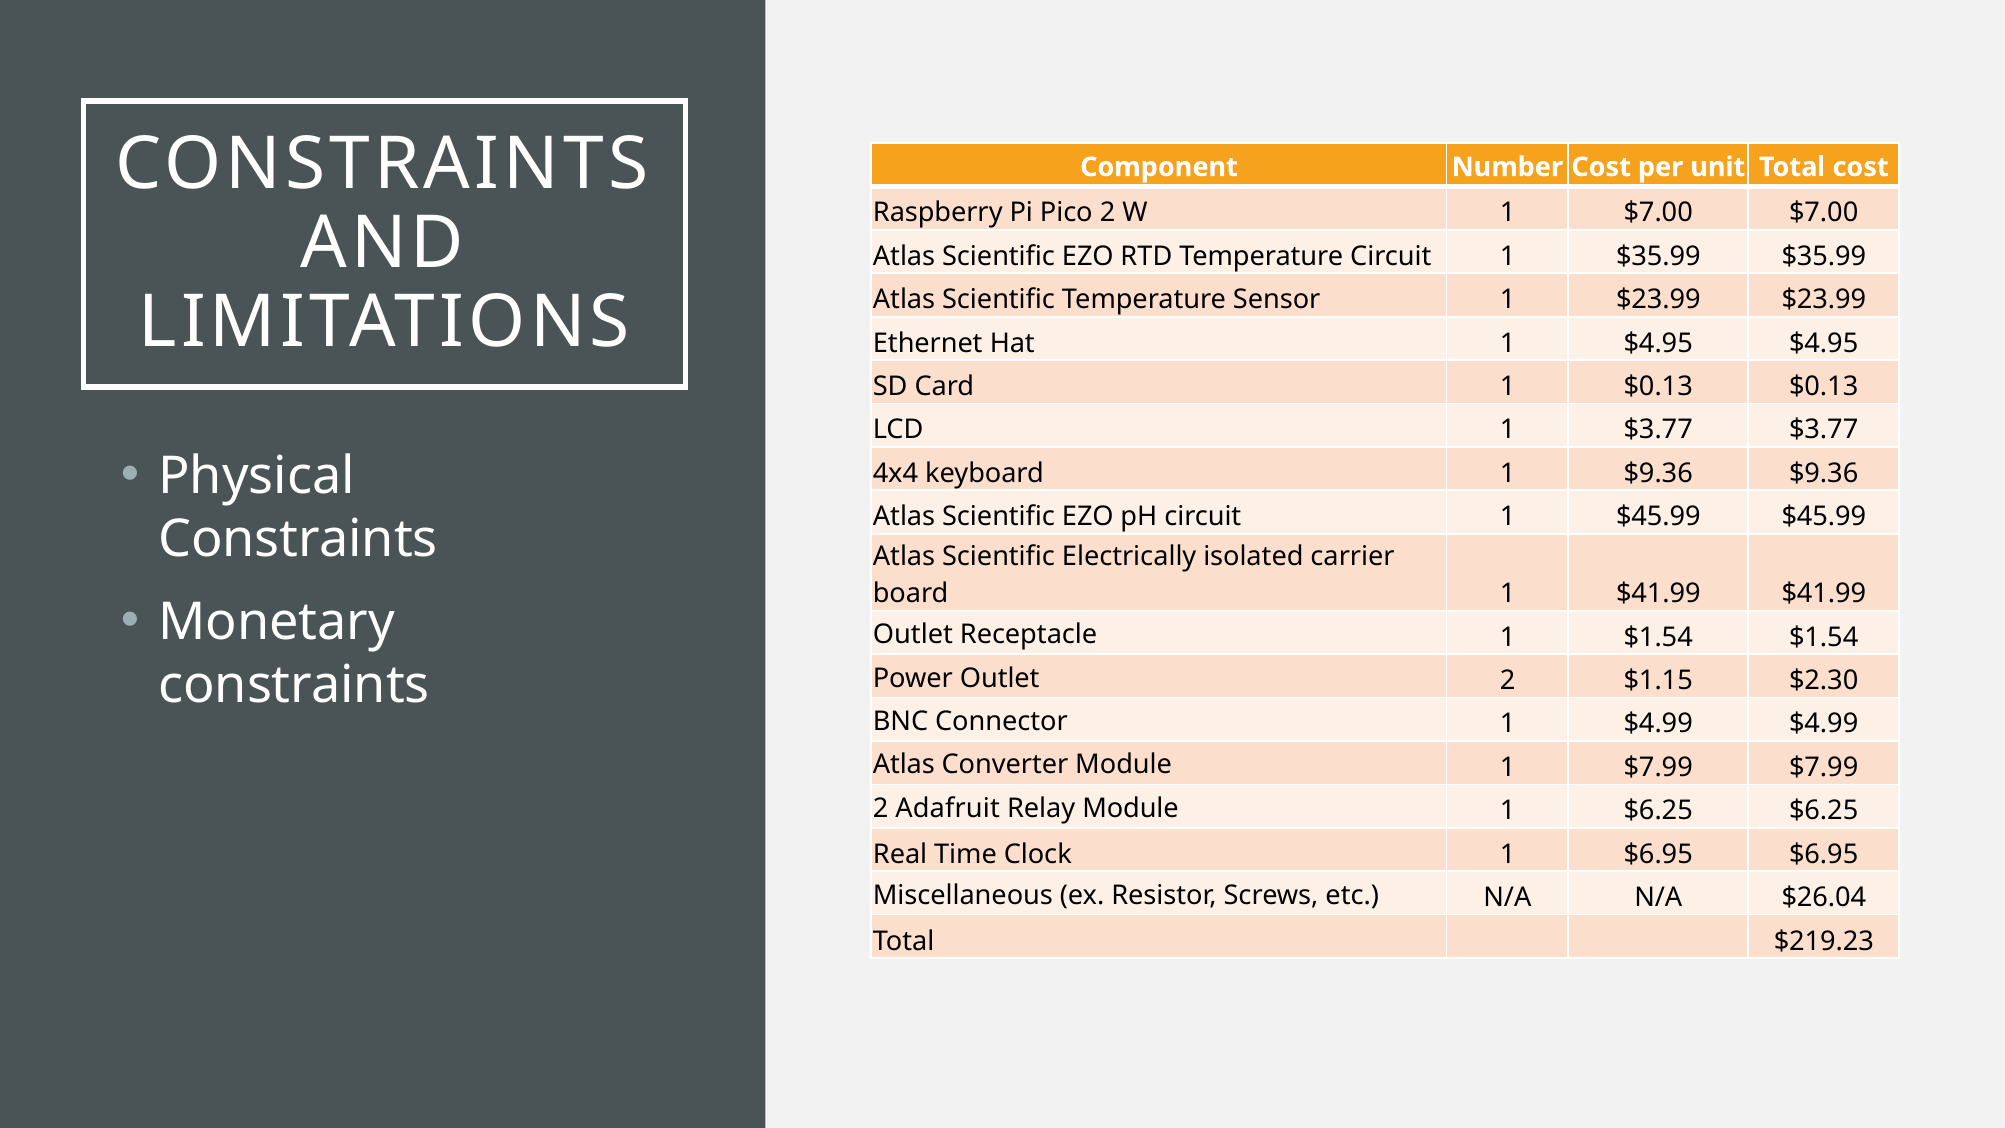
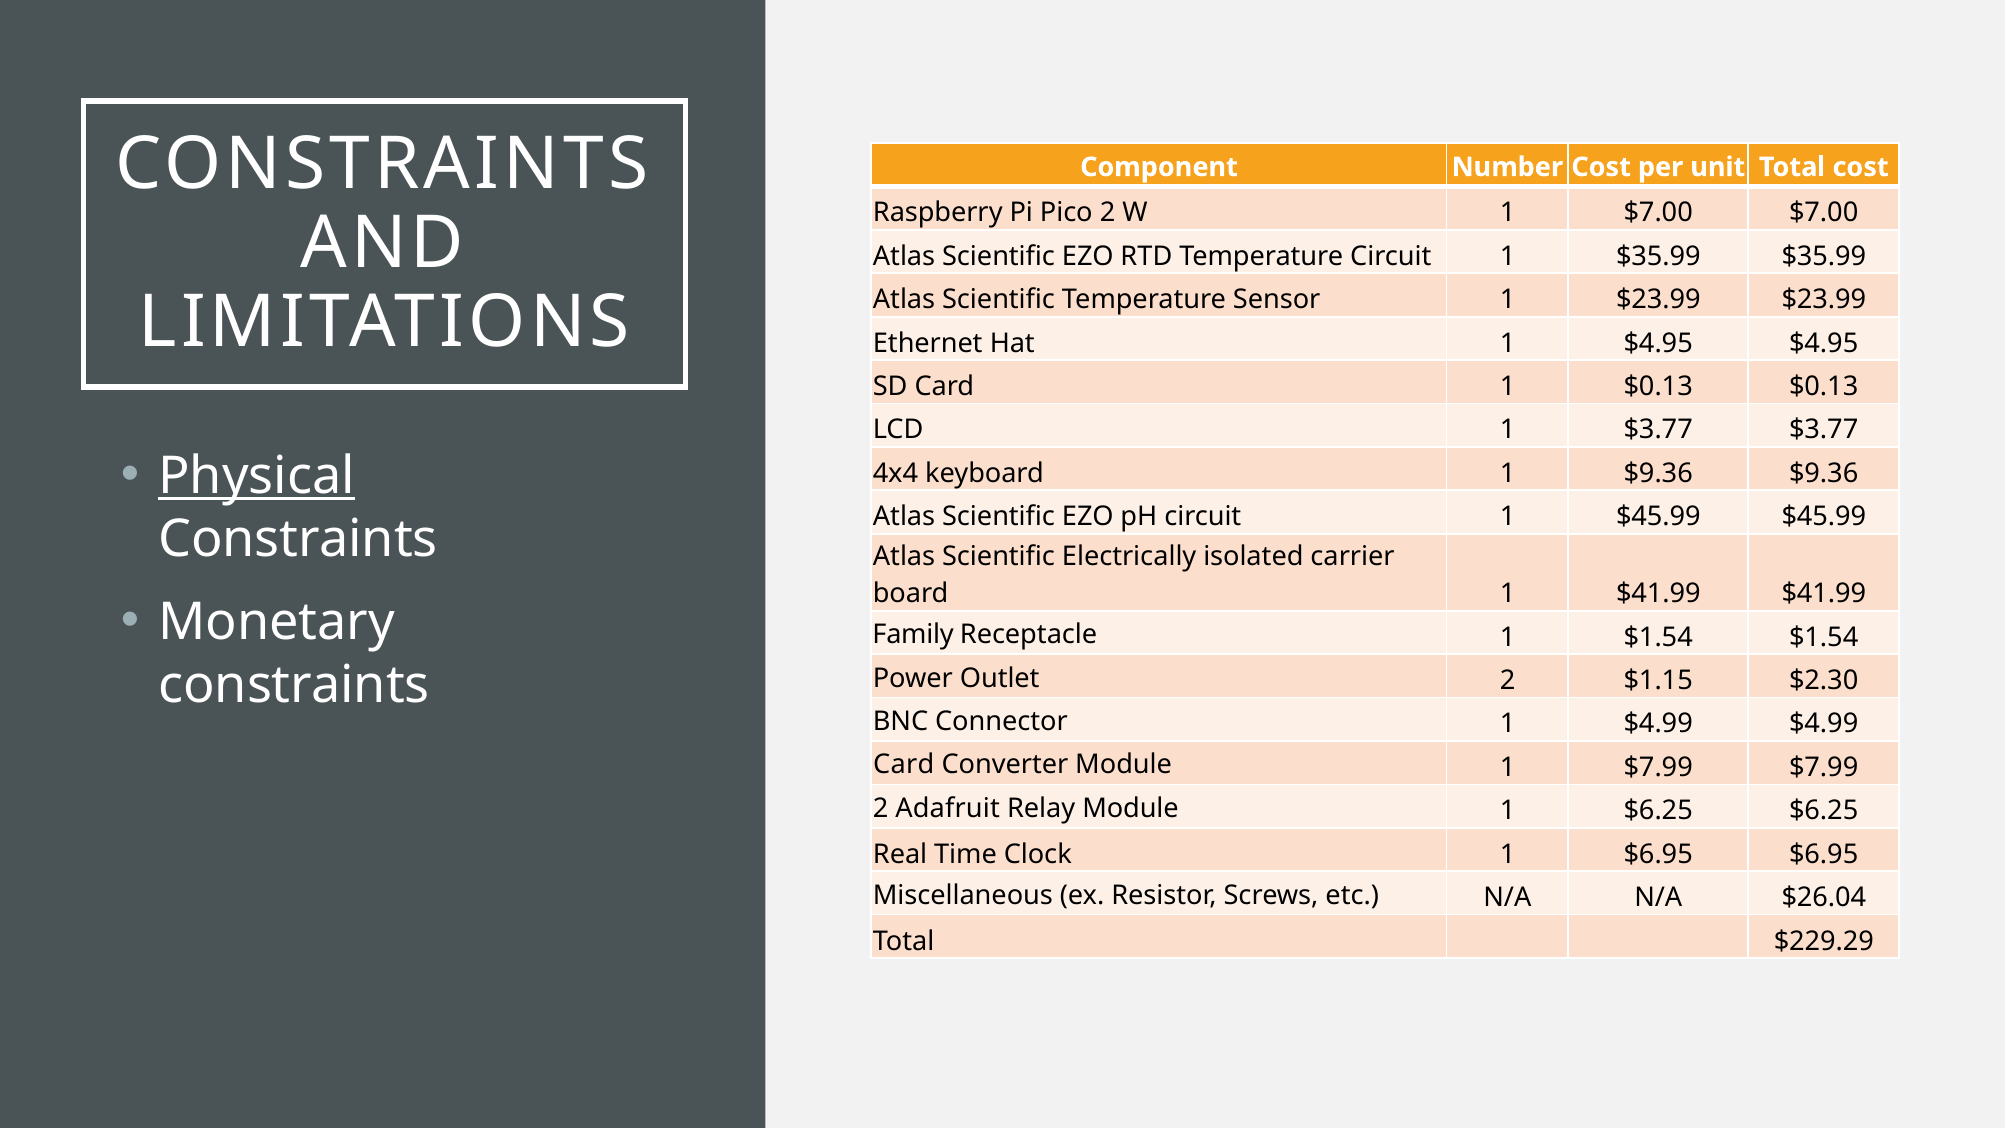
Physical underline: none -> present (257, 476)
Outlet: Outlet -> Family (913, 635)
Atlas: Atlas -> Card (904, 765)
$219.23: $219.23 -> $229.29 (1824, 941)
